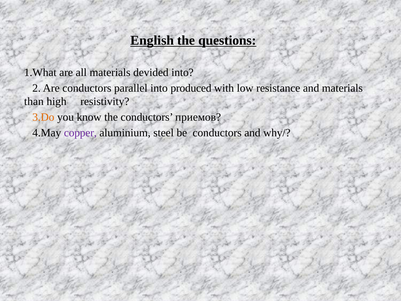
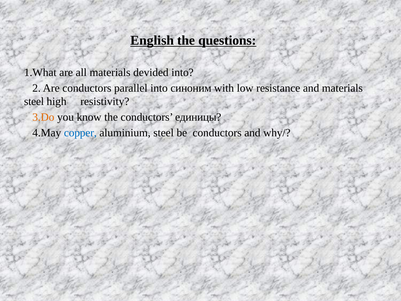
produced: produced -> синоним (191, 88)
than: than -> steel (34, 101)
приемов: приемов -> единицы (198, 117)
copper colour: purple -> blue (80, 133)
